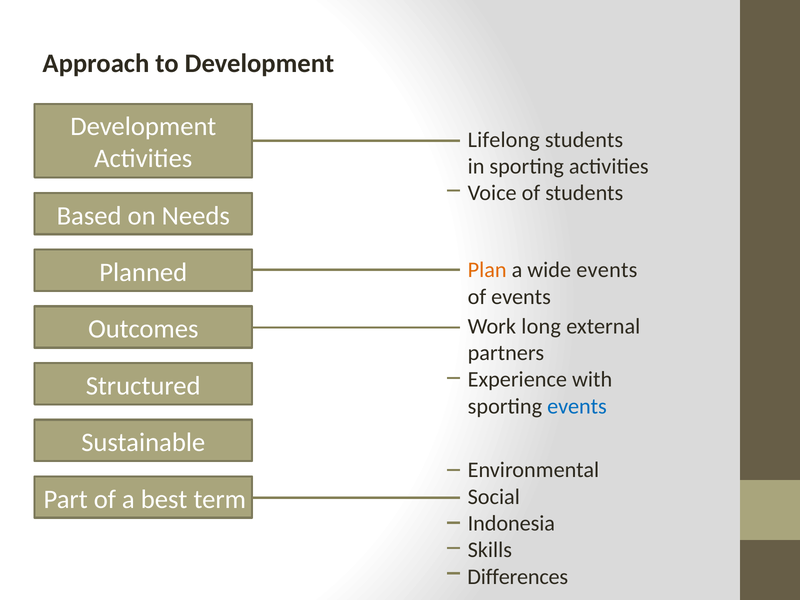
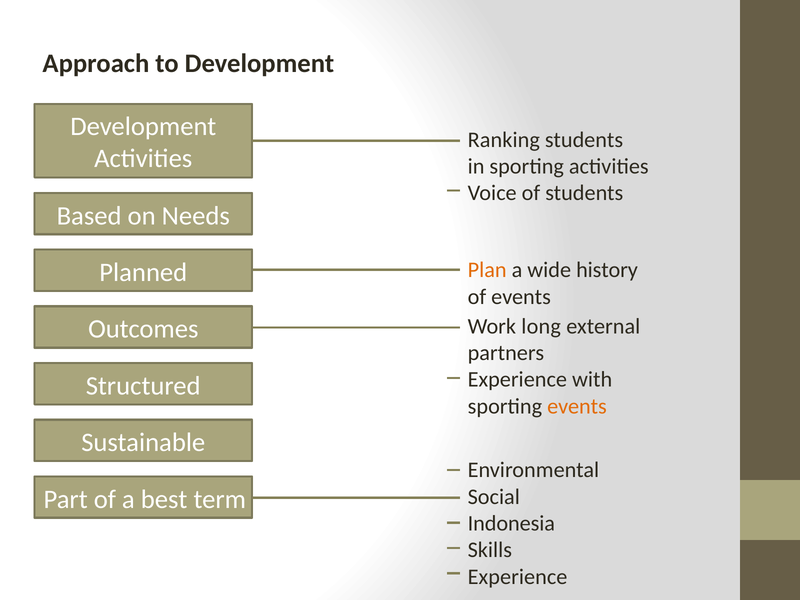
Lifelong: Lifelong -> Ranking (504, 140)
wide events: events -> history (607, 270)
events colour: blue -> orange (577, 406)
Differences: Differences -> Experience (518, 577)
